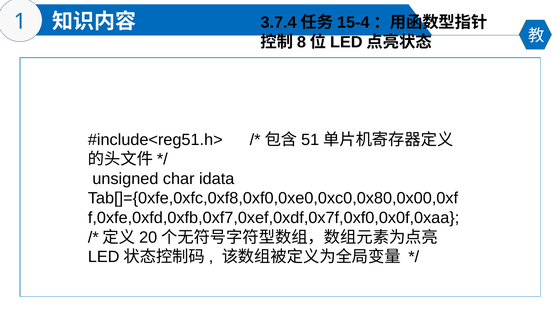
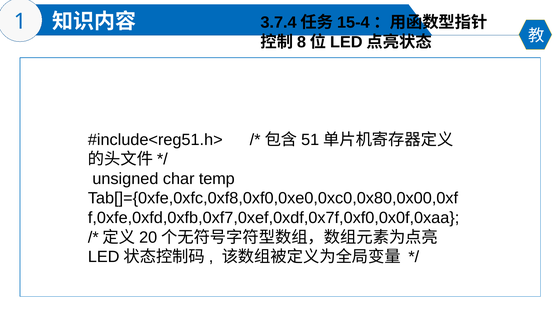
idata: idata -> temp (217, 179)
